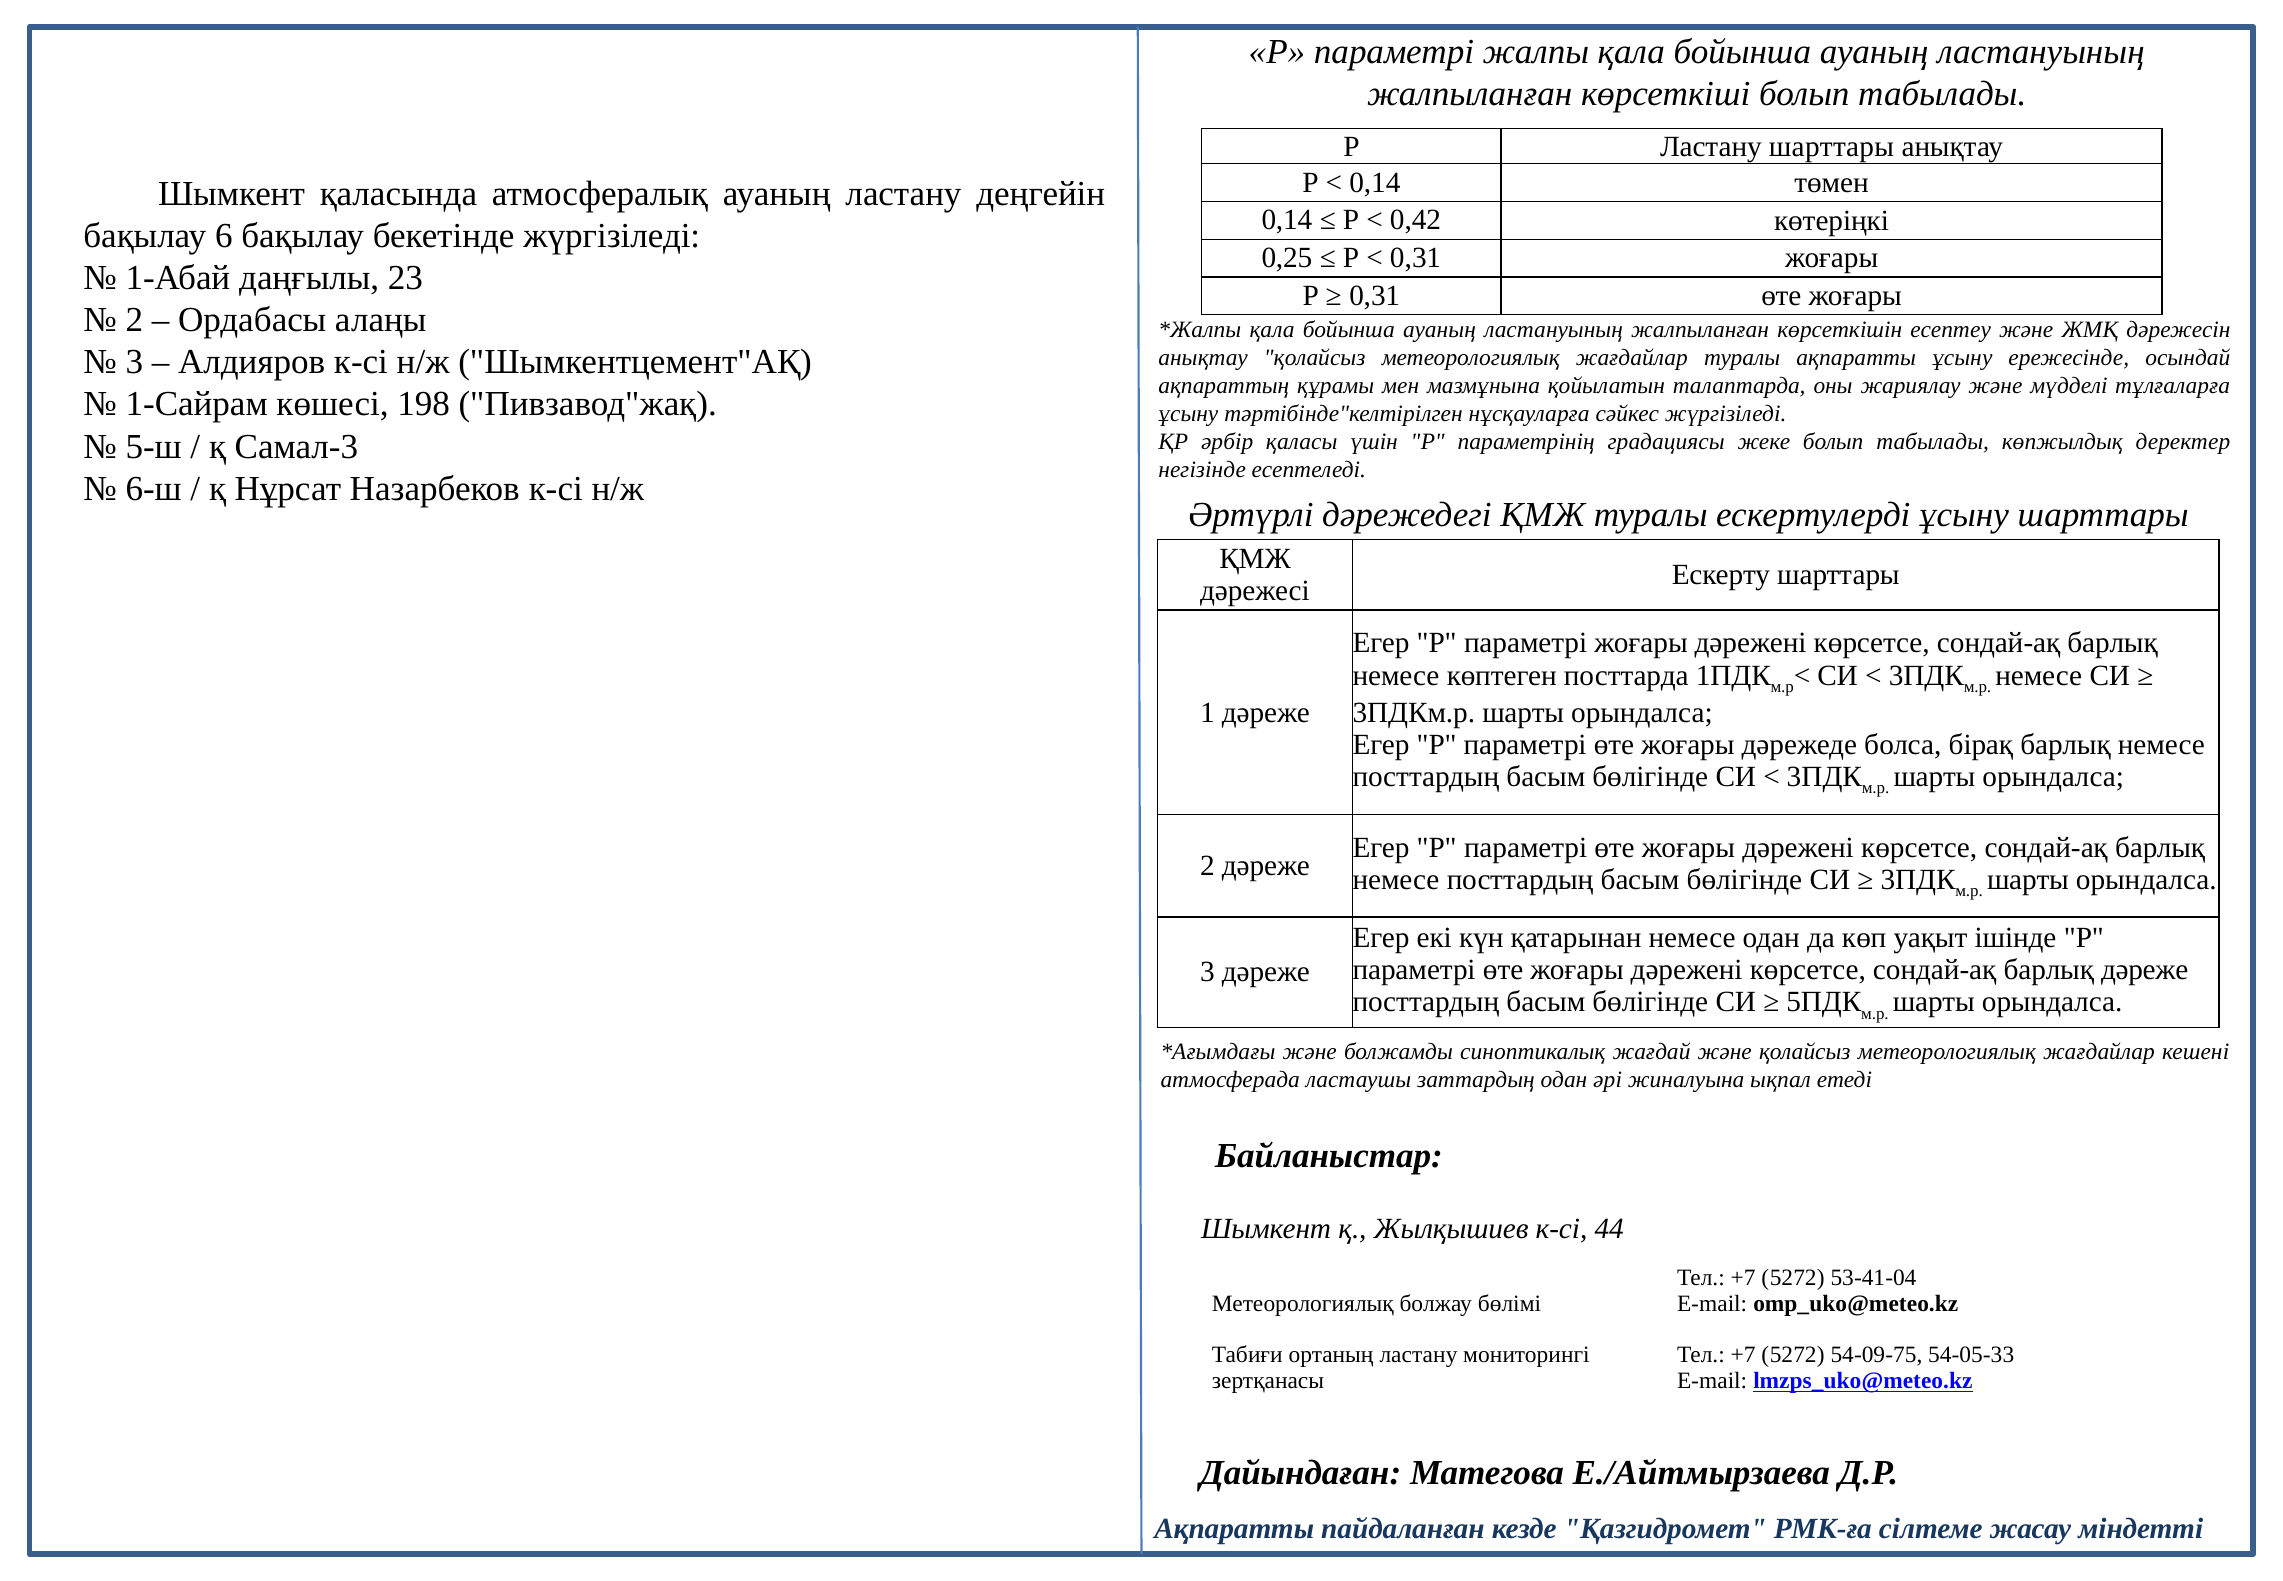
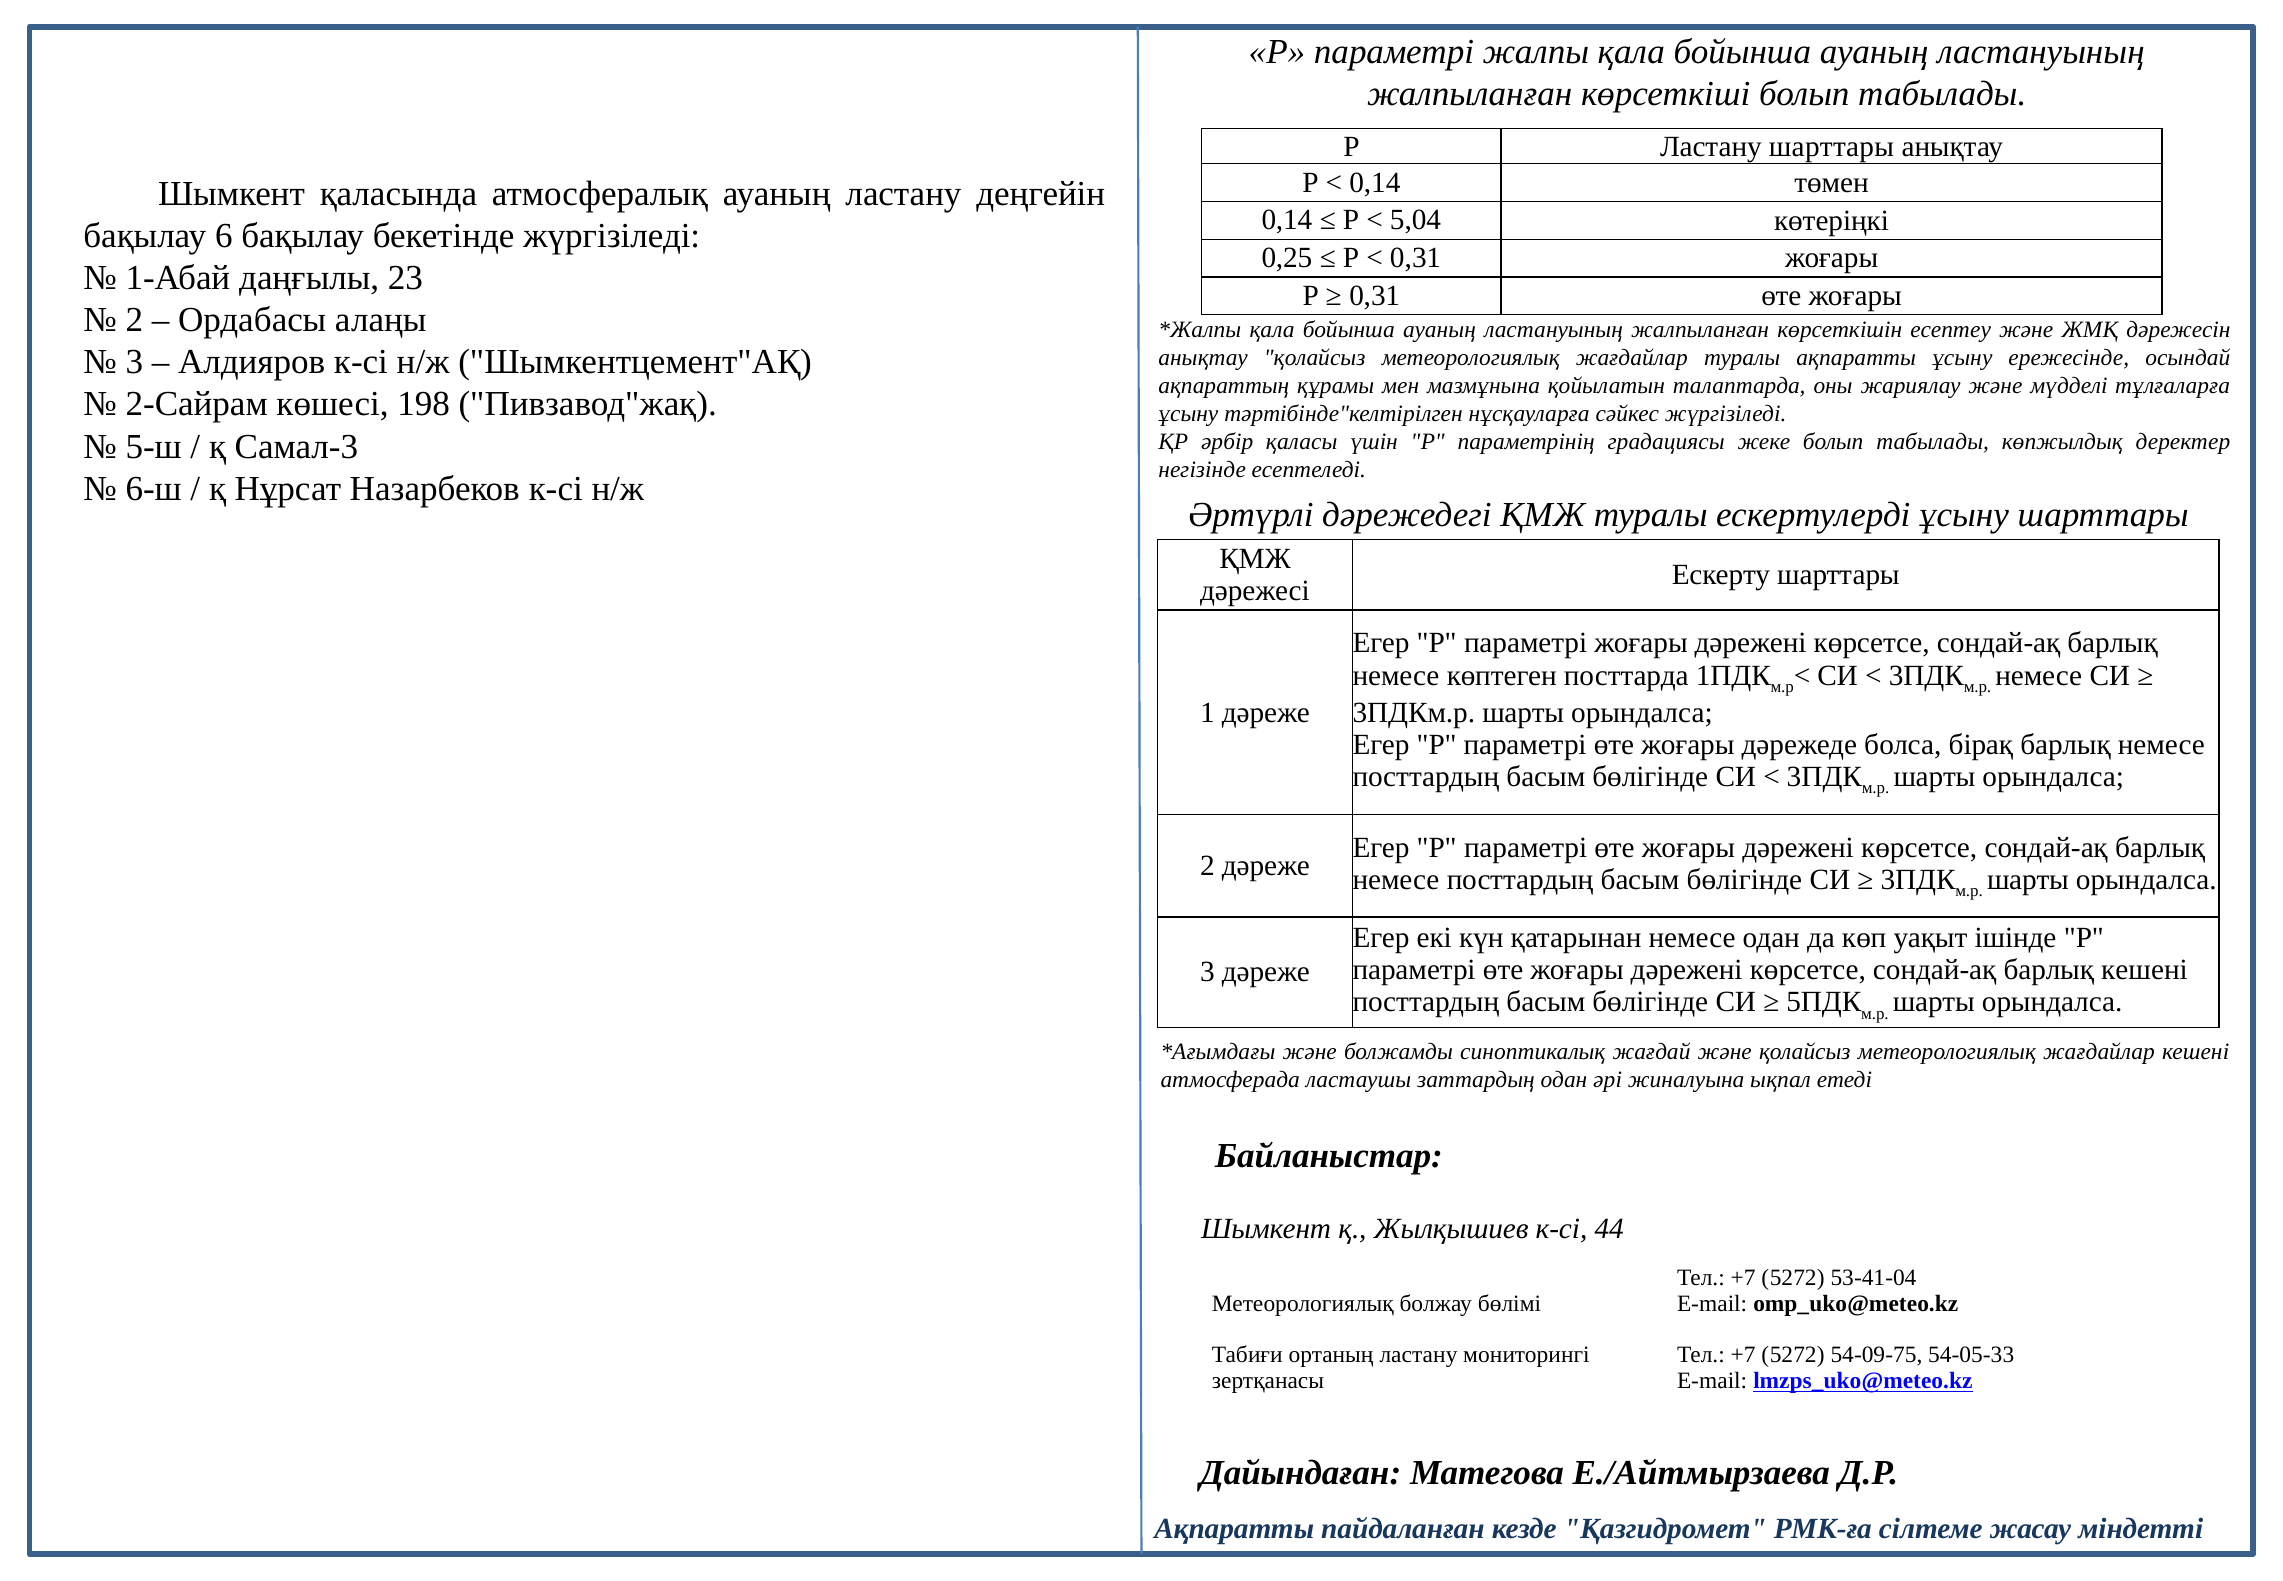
0,42: 0,42 -> 5,04 (1416, 220)
1-Сайрам: 1-Сайрам -> 2-Сайрам (197, 404)
барлық дәреже: дәреже -> кешені (2145, 970)
